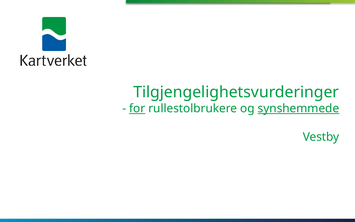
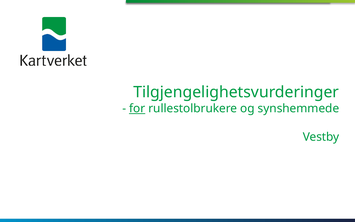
synshemmede underline: present -> none (298, 108)
